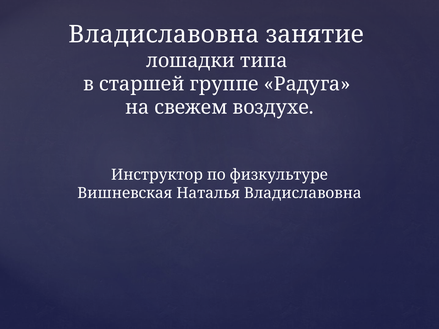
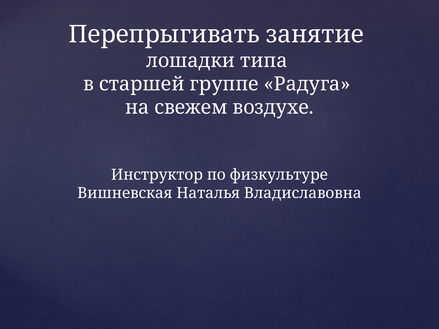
Владиславовна: Владиславовна -> Перепрыгивать (164, 35)
